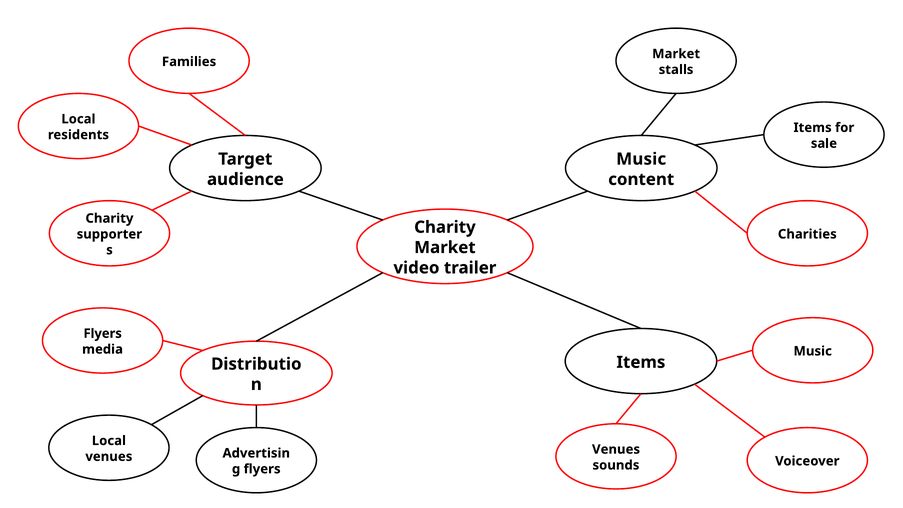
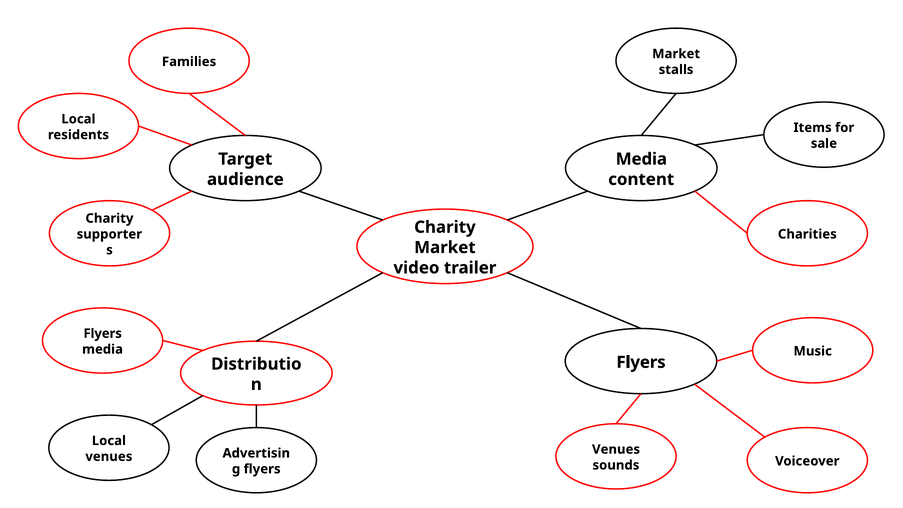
Music: Music -> Media (641, 159)
Items: Items -> Flyers (641, 362)
